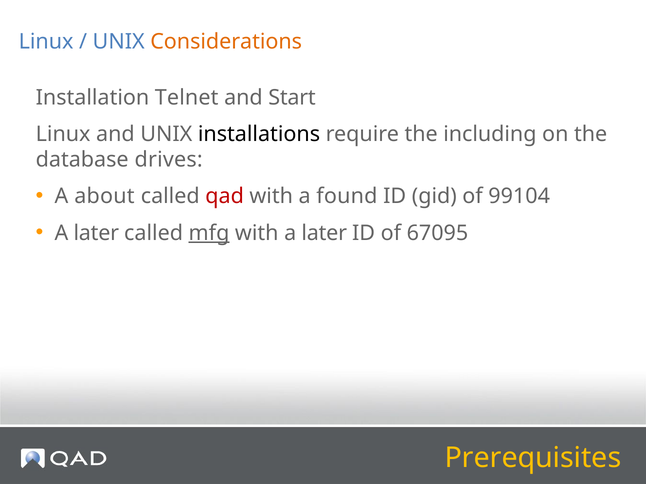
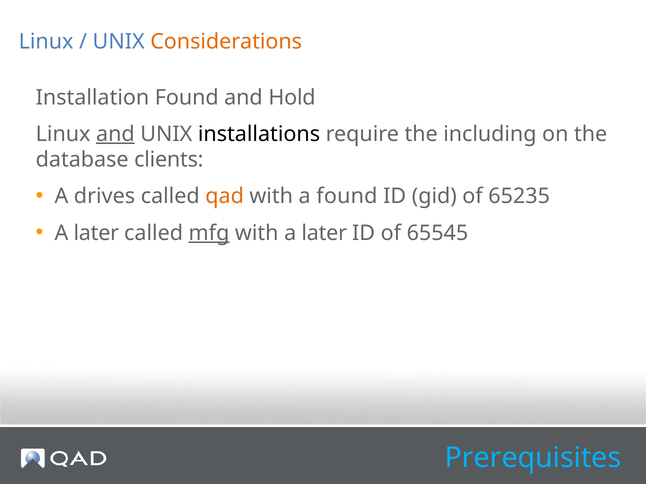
Installation Telnet: Telnet -> Found (187, 98)
Start: Start -> Hold (292, 98)
and underline: none -> present (115, 134)
drives: drives -> clients (169, 160)
about: about -> drives (105, 197)
qad colour: red -> orange (225, 197)
99104: 99104 -> 65235 (519, 197)
67095: 67095 -> 65545 (437, 233)
Prerequisites colour: yellow -> light blue (533, 458)
